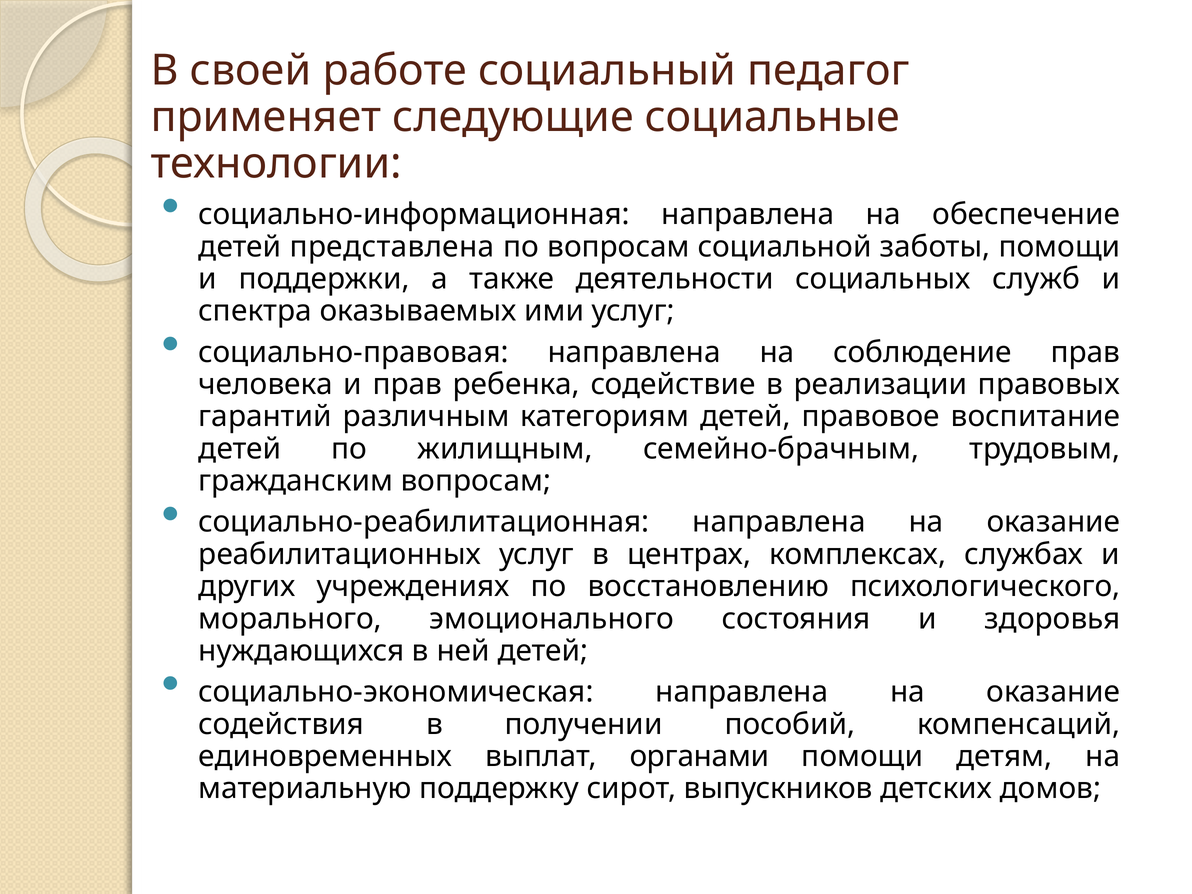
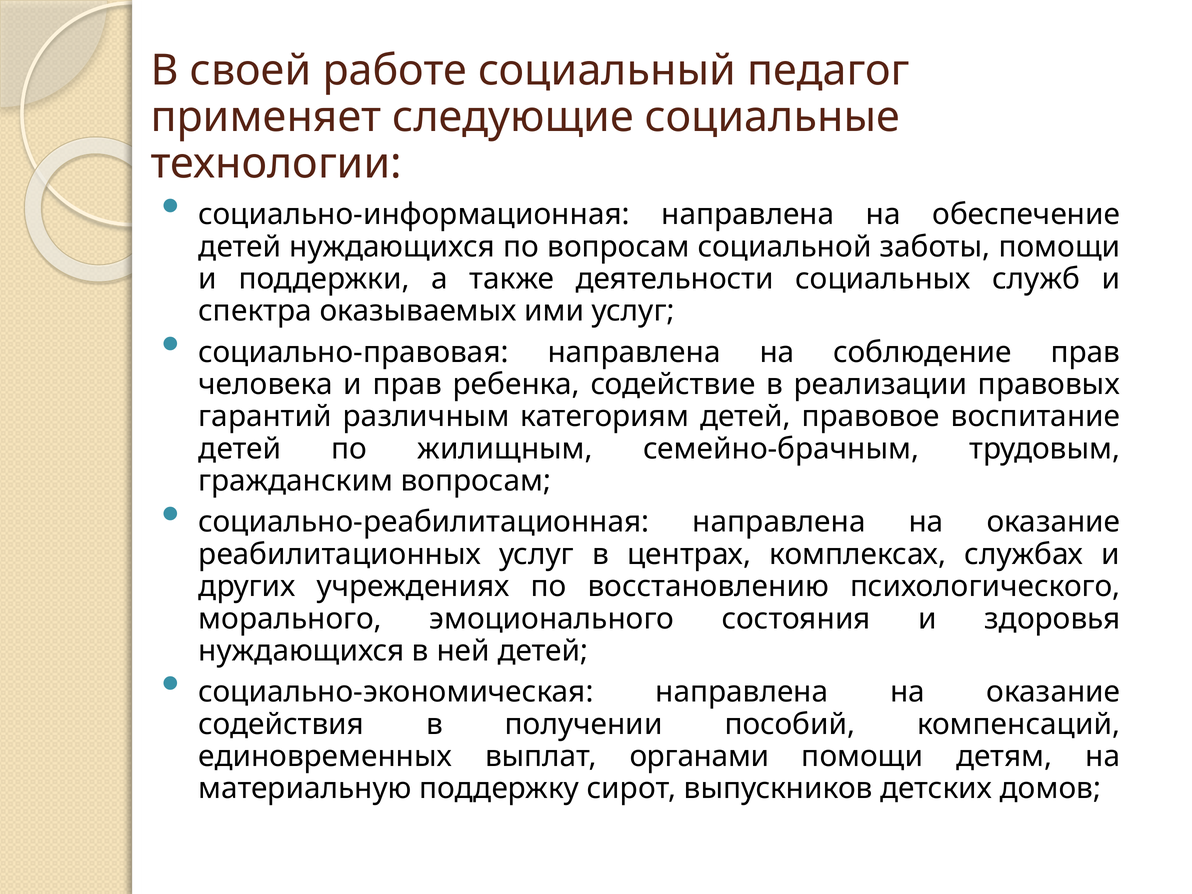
детей представлена: представлена -> нуждающихся (392, 247)
